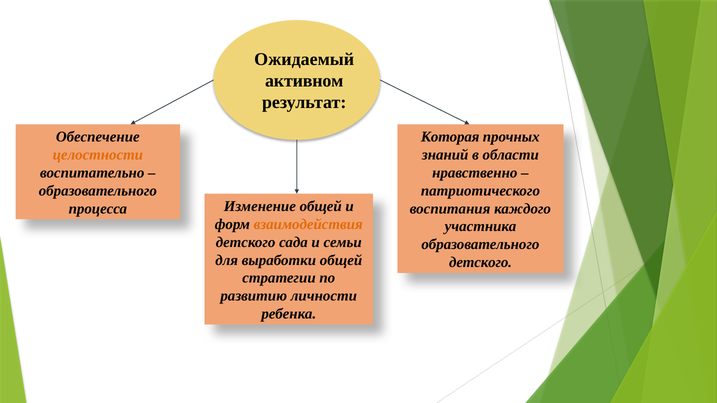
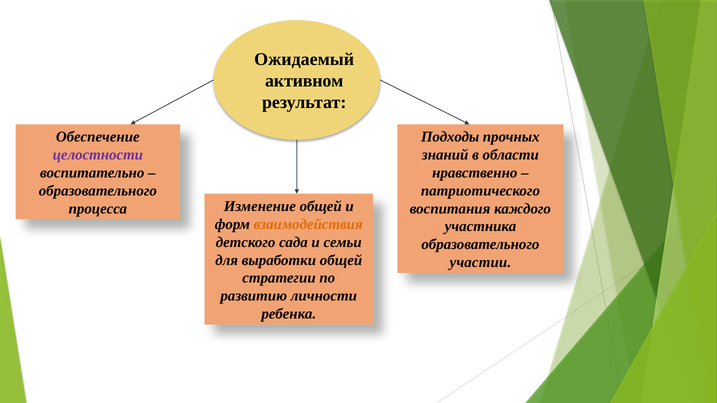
Которая: Которая -> Подходы (450, 137)
целостности colour: orange -> purple (98, 155)
детского: детского -> участии (480, 263)
